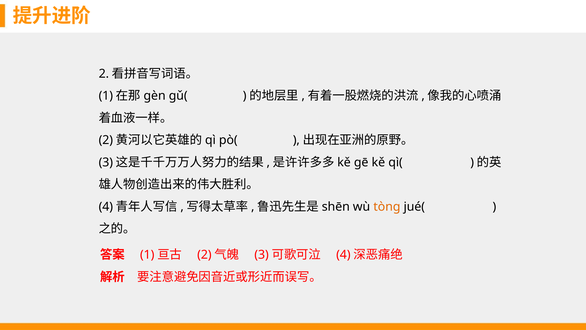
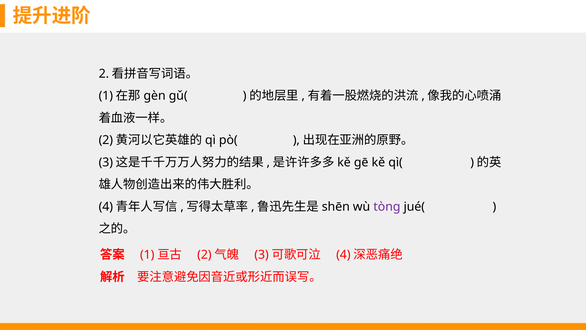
tònɡ colour: orange -> purple (387, 207)
